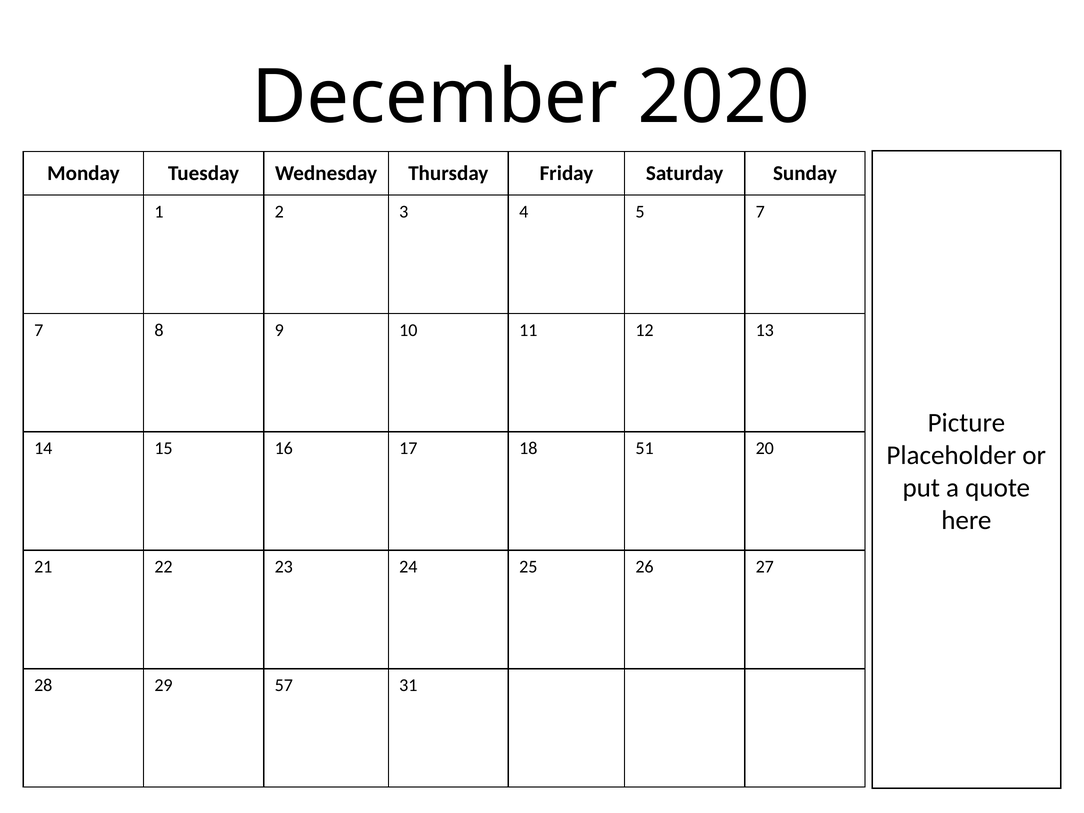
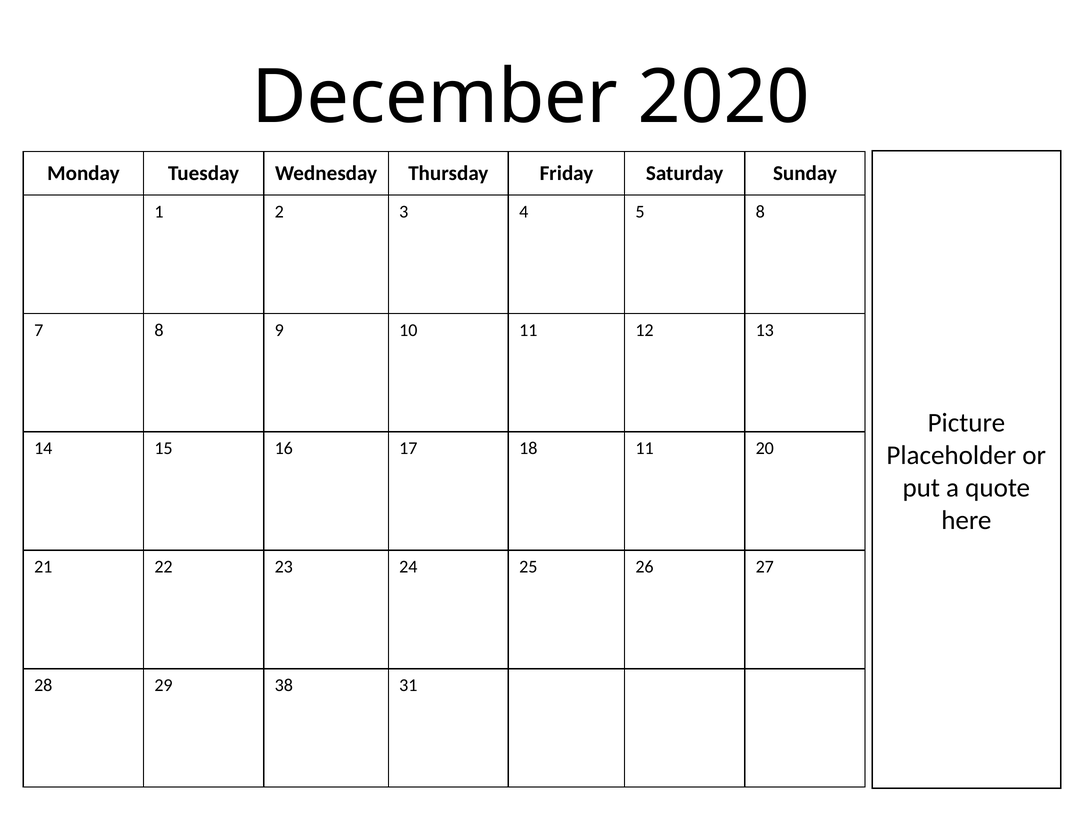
5 7: 7 -> 8 (760, 212)
18 51: 51 -> 11 (645, 448)
57: 57 -> 38 (284, 685)
